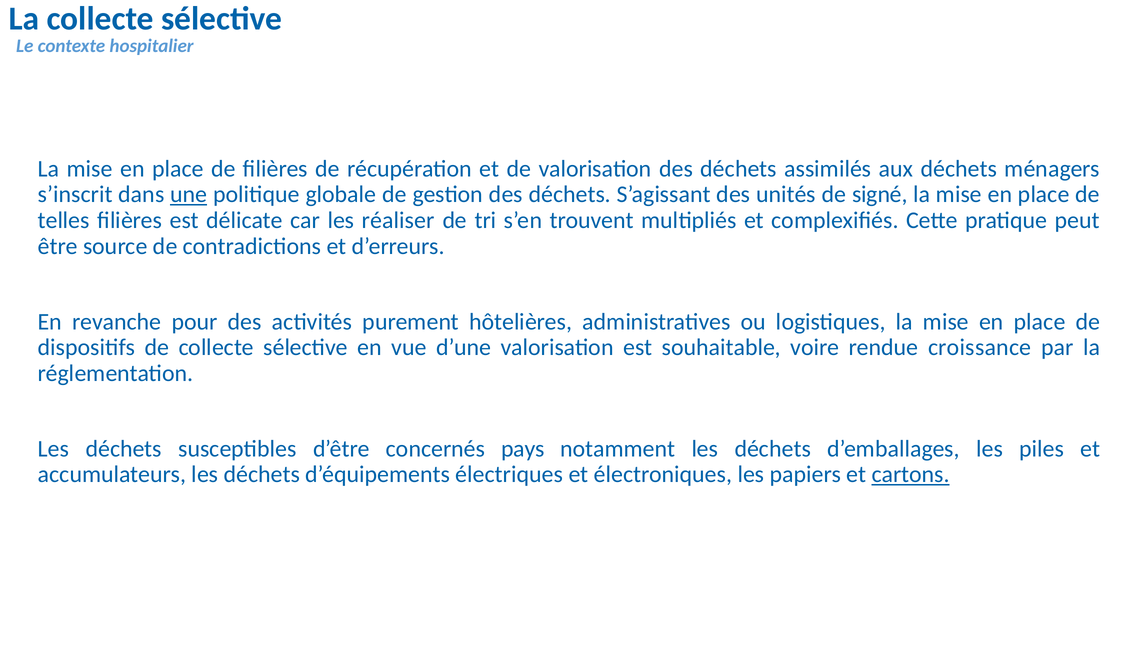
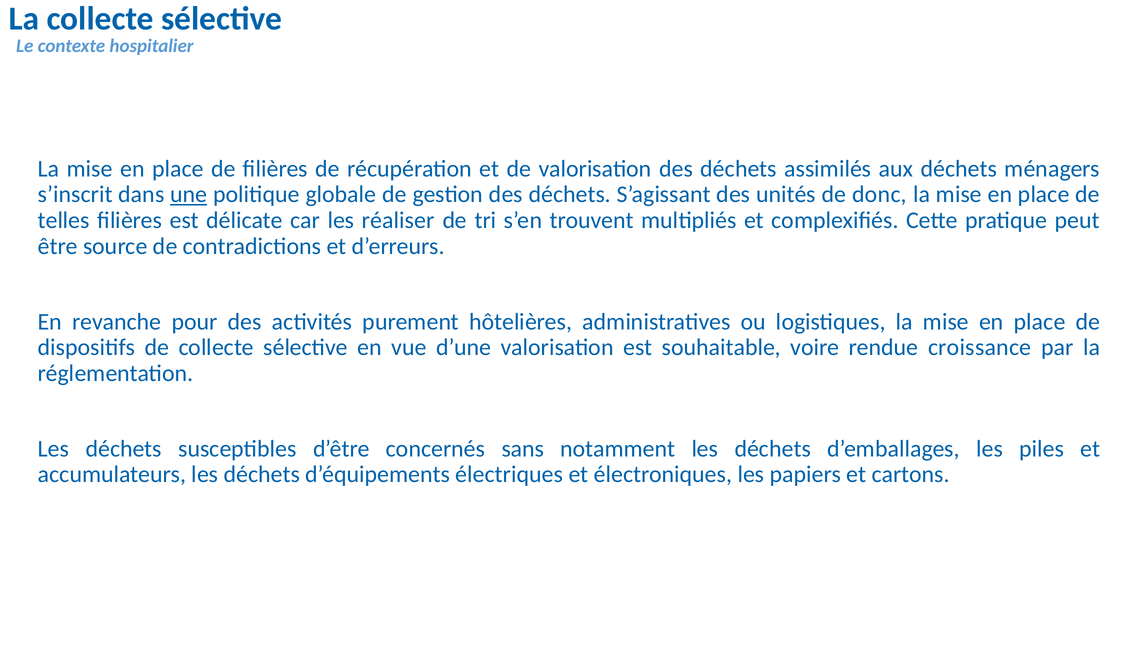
signé: signé -> donc (880, 195)
pays: pays -> sans (523, 449)
cartons underline: present -> none (911, 475)
